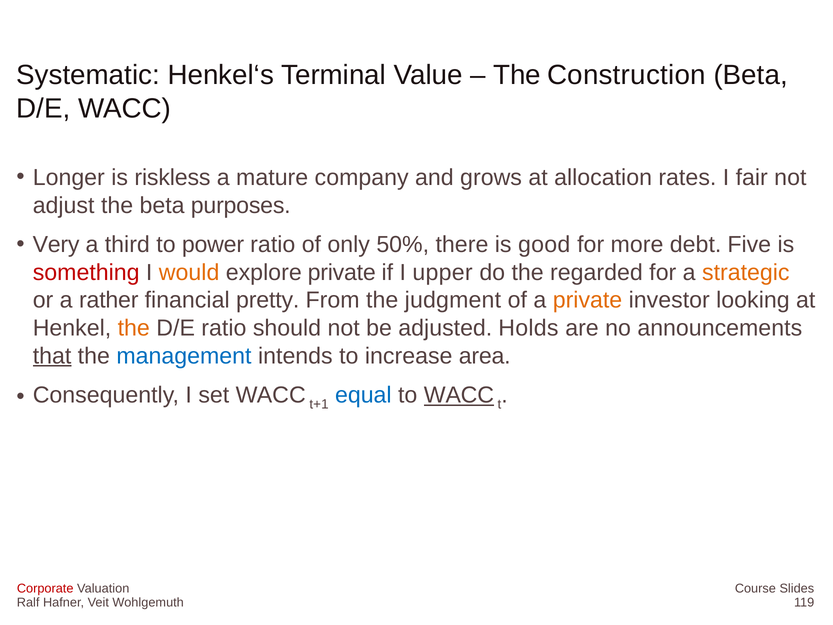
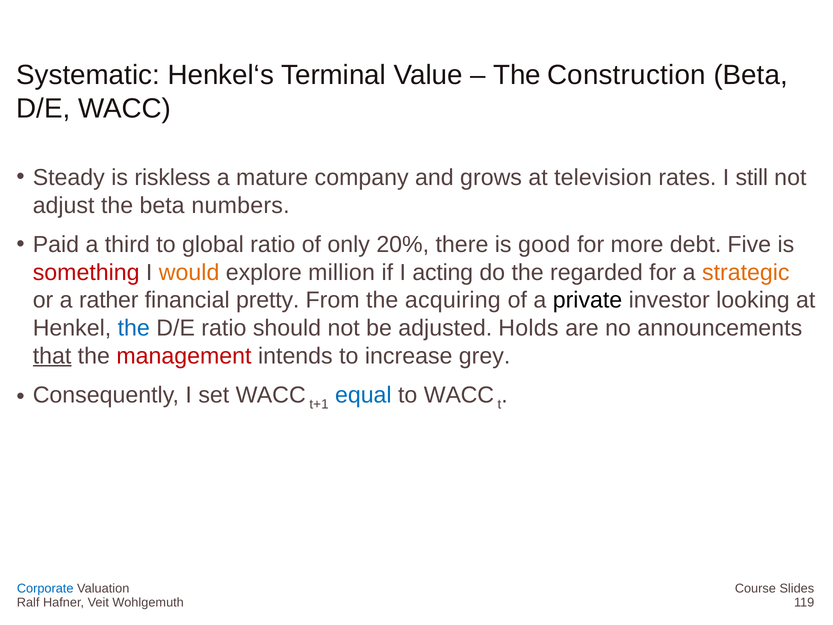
Longer: Longer -> Steady (69, 178)
allocation: allocation -> television (603, 178)
fair: fair -> still (752, 178)
purposes: purposes -> numbers (241, 205)
Very: Very -> Paid (56, 245)
power: power -> global (213, 245)
50%: 50% -> 20% (403, 245)
explore private: private -> million (342, 272)
upper: upper -> acting (443, 272)
judgment: judgment -> acquiring (453, 300)
private colour: orange -> black (588, 300)
the colour: orange -> blue (134, 328)
management colour: blue -> red (184, 356)
area: area -> grey (485, 356)
WACC underline: present -> none (459, 395)
Corporate colour: red -> blue (45, 589)
